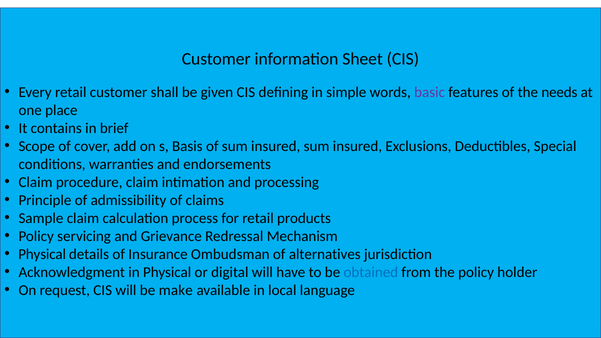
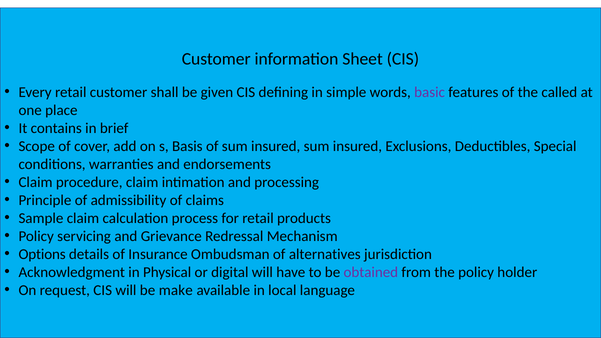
needs: needs -> called (559, 92)
Physical: Physical -> Options (42, 254)
obtained colour: blue -> purple (371, 272)
